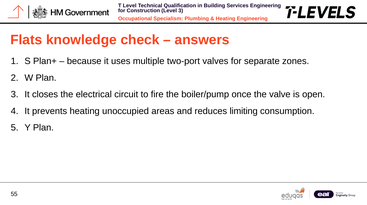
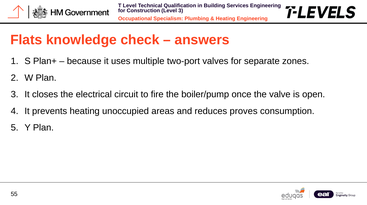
limiting: limiting -> proves (244, 111)
